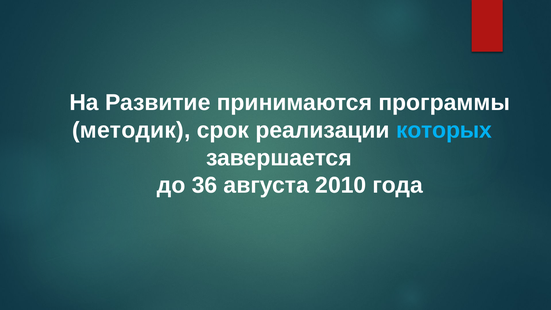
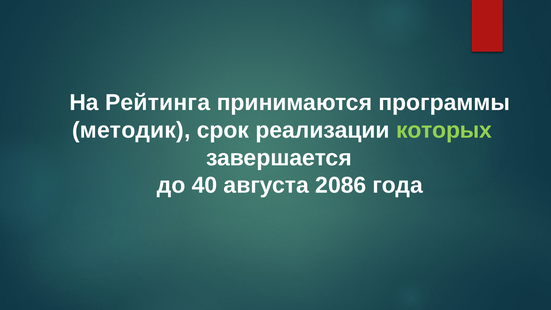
Развитие: Развитие -> Рейтинга (158, 103)
которых colour: light blue -> light green (444, 130)
36: 36 -> 40 (204, 185)
2010: 2010 -> 2086 (341, 185)
